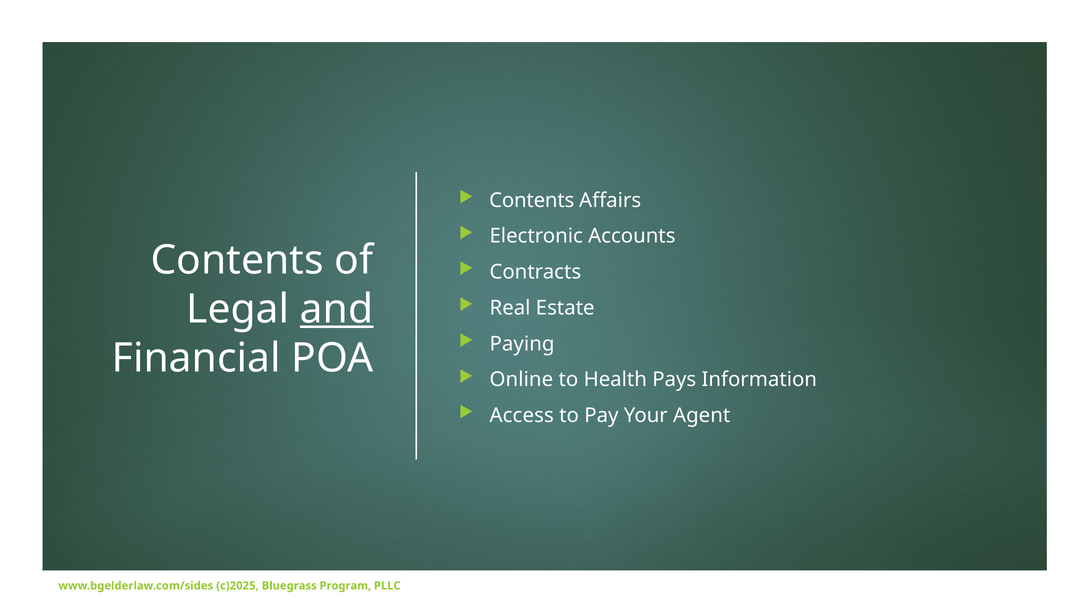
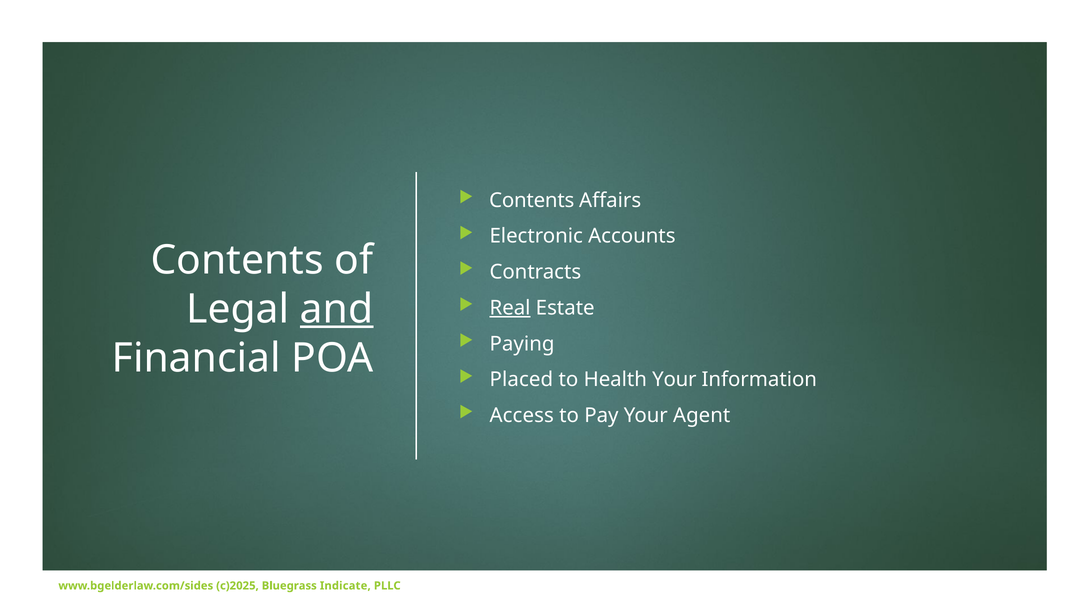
Real underline: none -> present (510, 308)
Online: Online -> Placed (521, 380)
Health Pays: Pays -> Your (674, 380)
Program: Program -> Indicate (345, 586)
